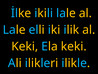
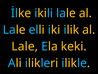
Keki: Keki -> Lale (25, 46)
